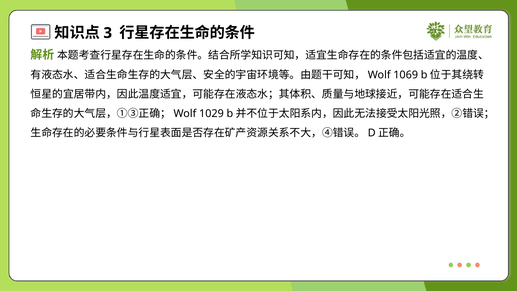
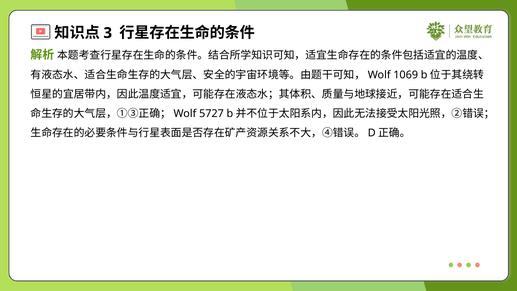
1029: 1029 -> 5727 (211, 114)
